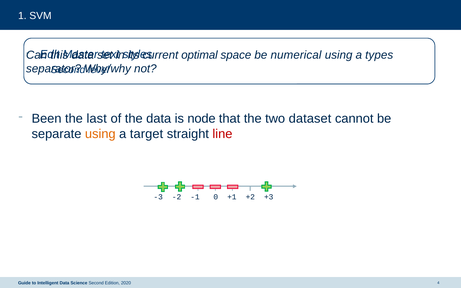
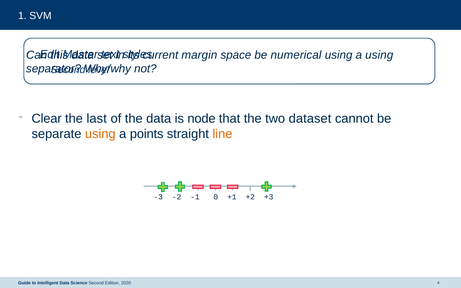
optimal: optimal -> margin (199, 55)
a types: types -> using (379, 55)
Been: Been -> Clear (47, 119)
target: target -> points (147, 134)
line colour: red -> orange (222, 134)
